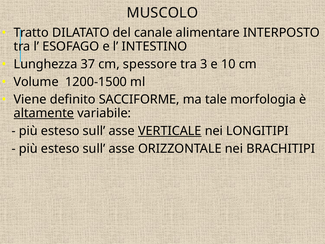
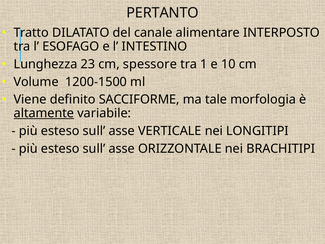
MUSCOLO: MUSCOLO -> PERTANTO (163, 13)
37: 37 -> 23 (88, 64)
3: 3 -> 1 (204, 64)
VERTICALE underline: present -> none (170, 131)
